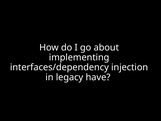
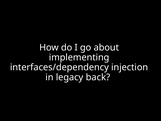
have: have -> back (98, 77)
